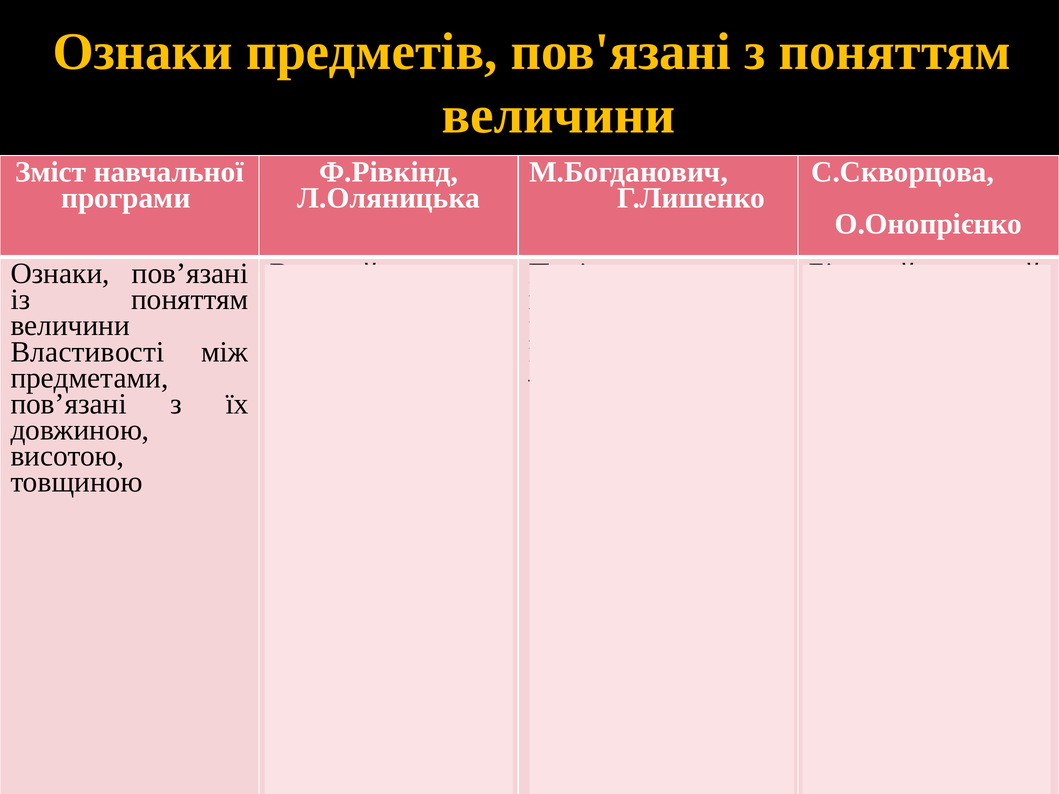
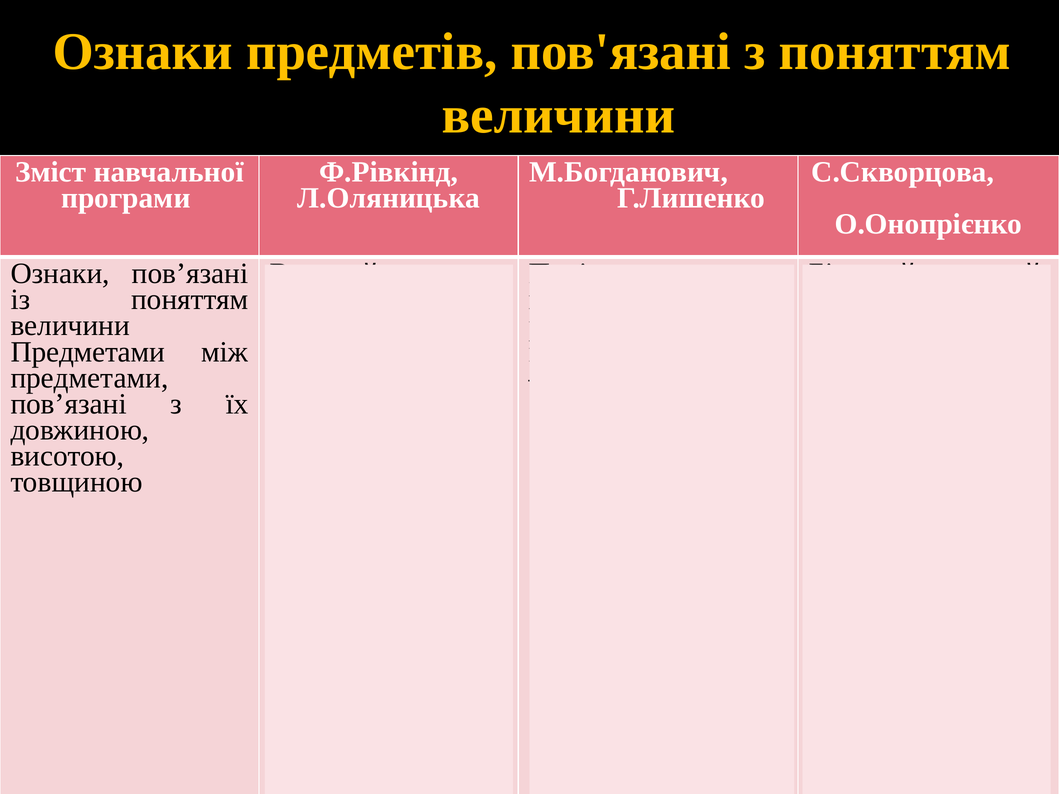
Властивості: Властивості -> Предметами (88, 352)
